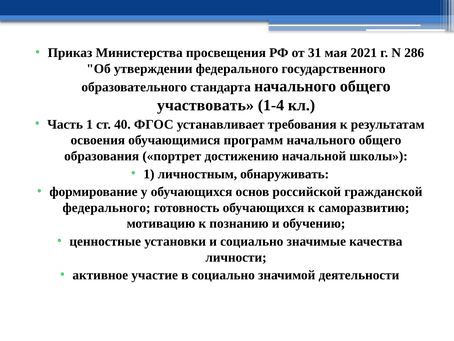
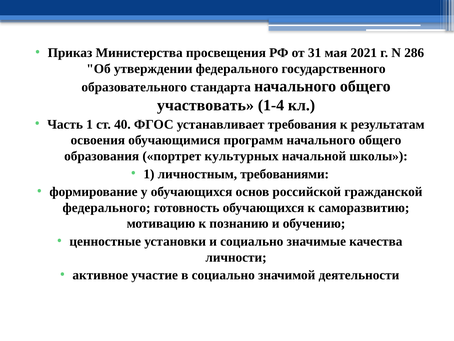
достижению: достижению -> культурных (242, 156)
обнаруживать: обнаруживать -> требованиями (285, 174)
